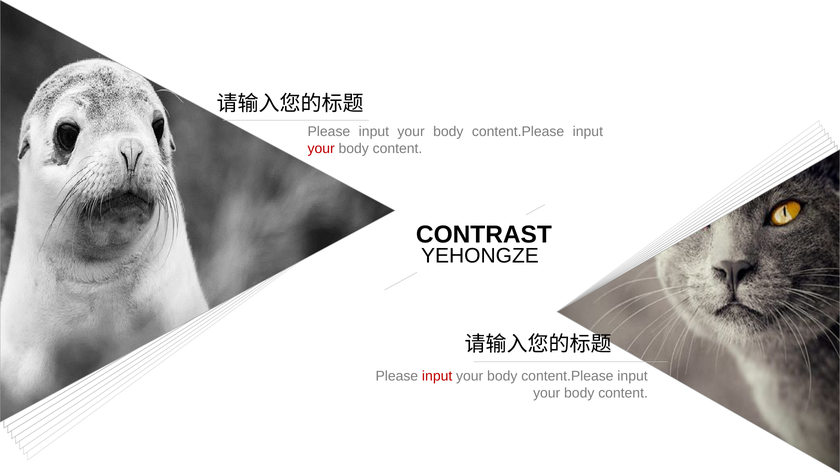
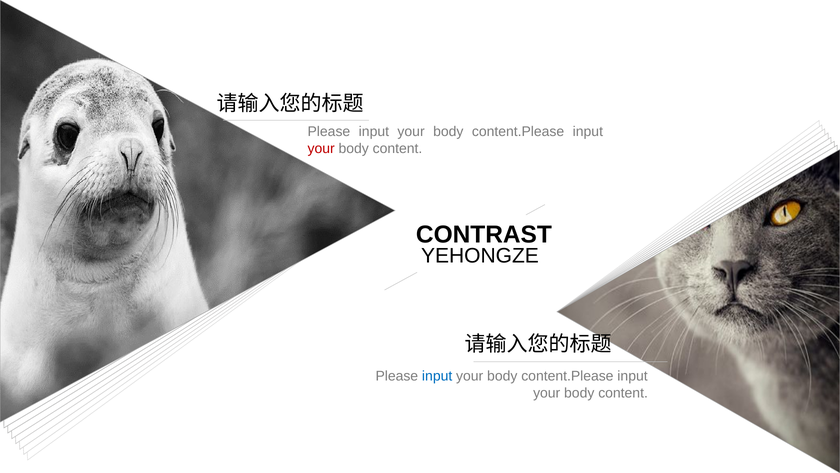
input colour: red -> blue (437, 376)
